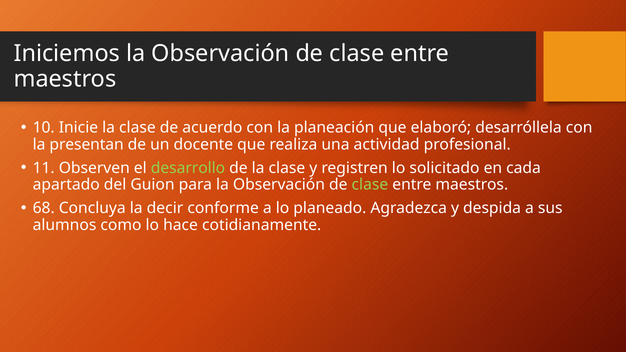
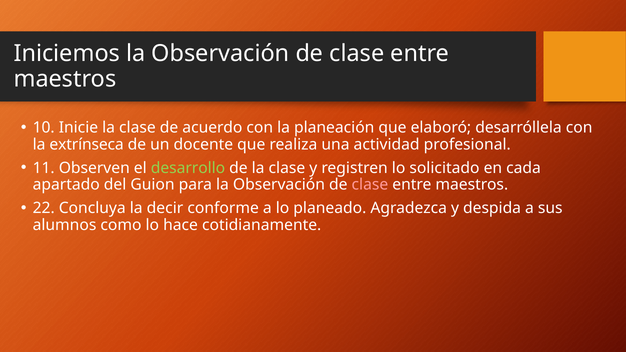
presentan: presentan -> extrínseca (87, 145)
clase colour: light green -> pink (370, 185)
68: 68 -> 22 (44, 208)
